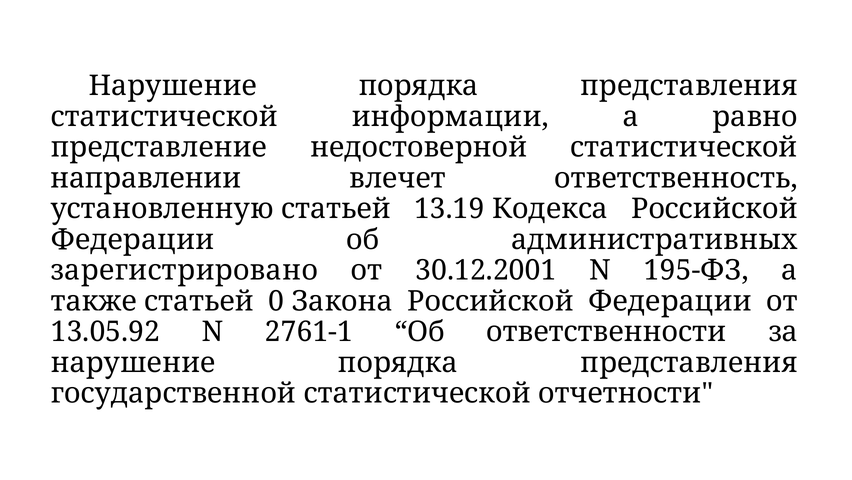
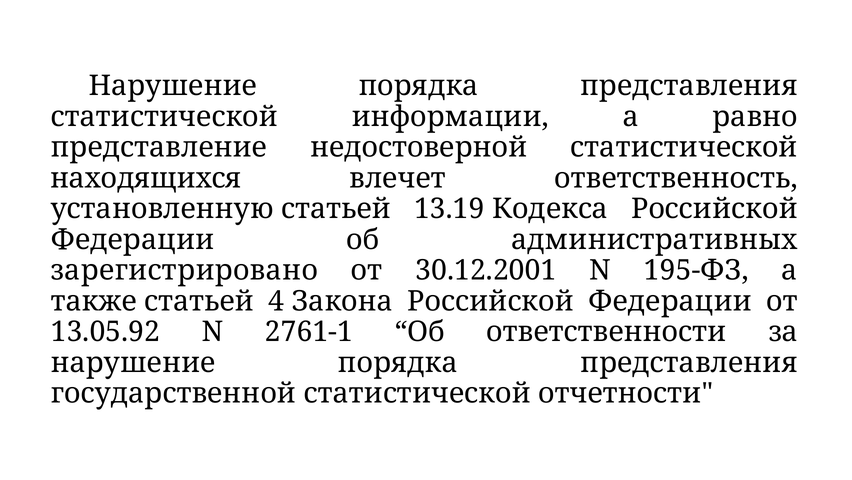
направлении: направлении -> находящихся (146, 178)
0: 0 -> 4 (276, 301)
